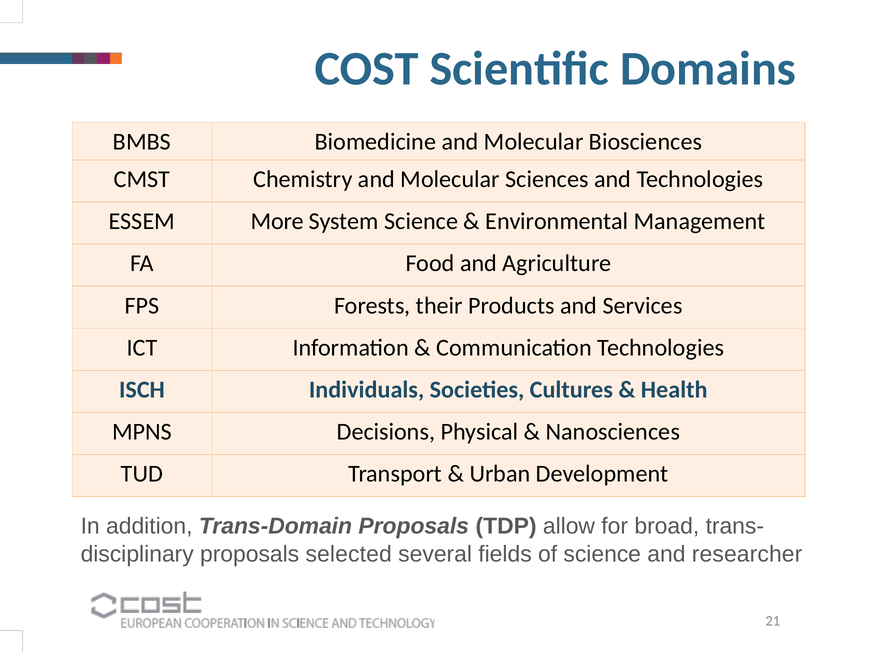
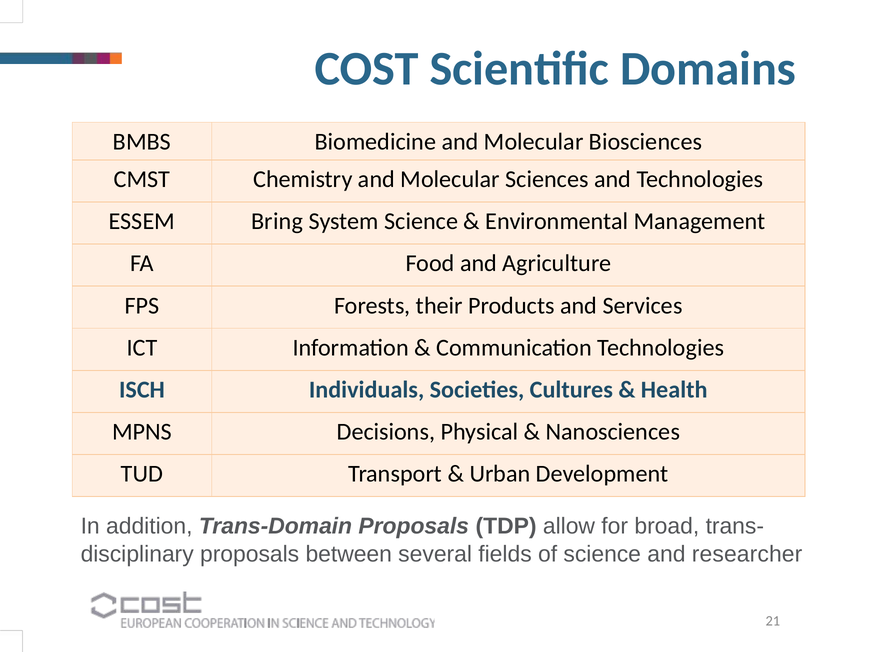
More: More -> Bring (277, 221)
selected: selected -> between (349, 554)
